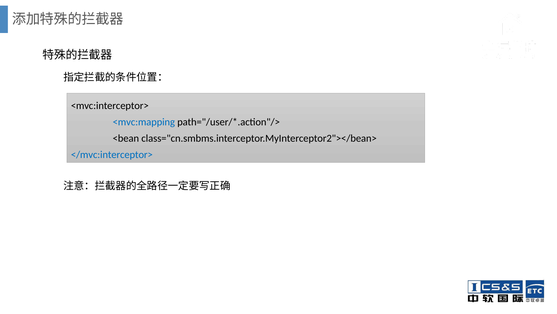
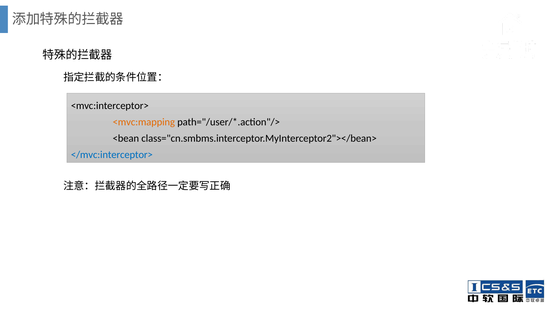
<mvc:mapping colour: blue -> orange (144, 122)
